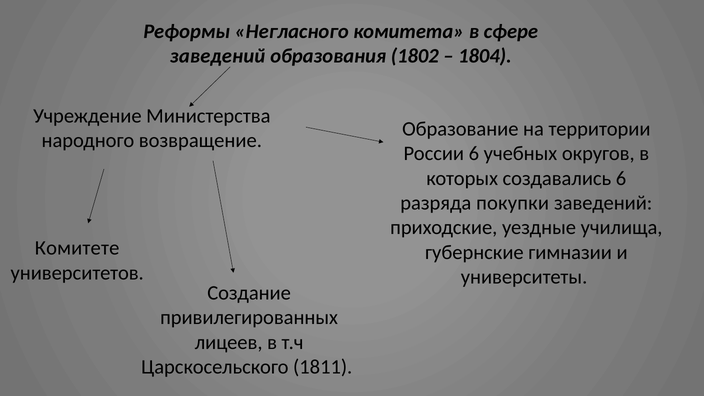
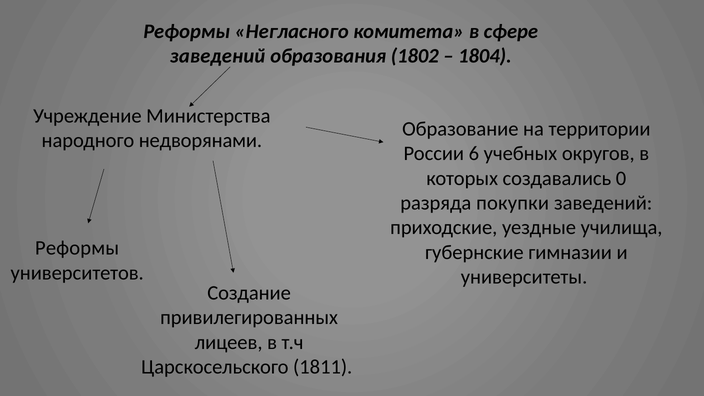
возвращение: возвращение -> недворянами (200, 141)
создавались 6: 6 -> 0 (621, 178)
Комитете: Комитете -> Реформы (77, 248)
